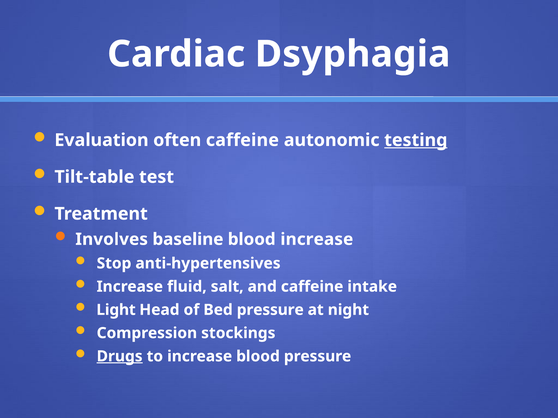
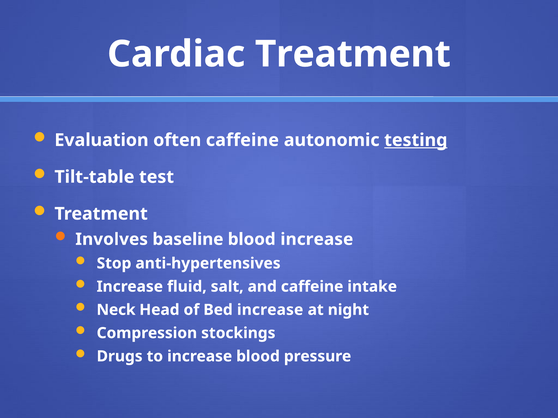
Cardiac Dsyphagia: Dsyphagia -> Treatment (353, 54)
Light: Light -> Neck (116, 310)
Bed pressure: pressure -> increase (270, 310)
Drugs underline: present -> none (120, 357)
